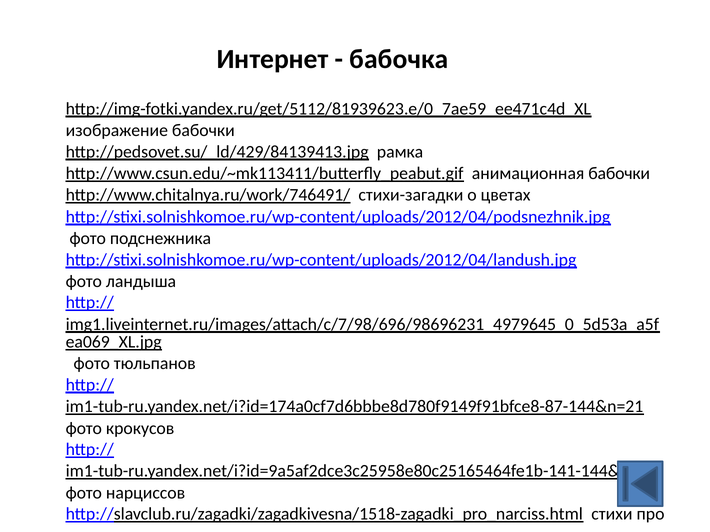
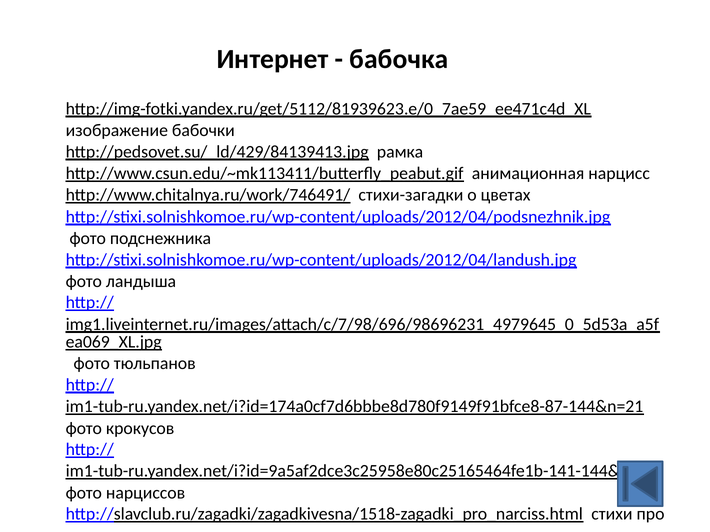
анимационная бабочки: бабочки -> нарцисс (619, 174)
